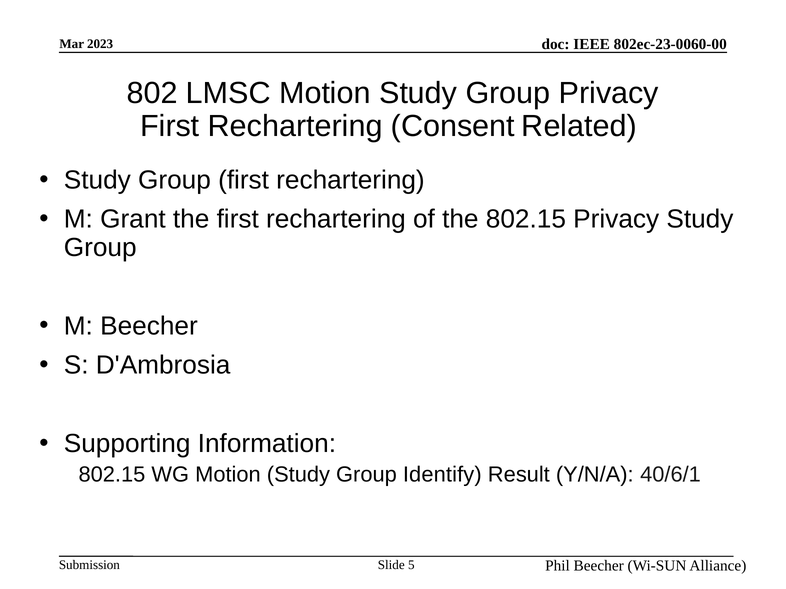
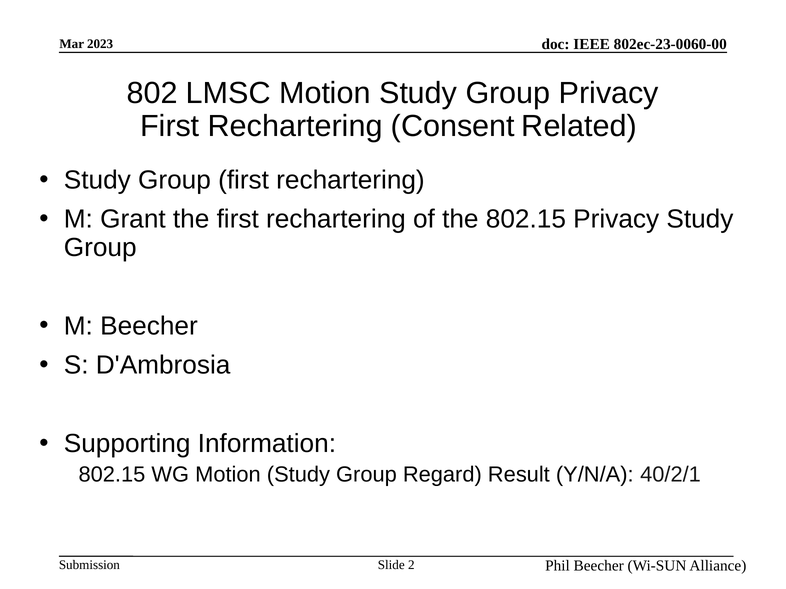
Identify: Identify -> Regard (442, 475)
40/6/1: 40/6/1 -> 40/2/1 (671, 475)
5: 5 -> 2 (411, 565)
